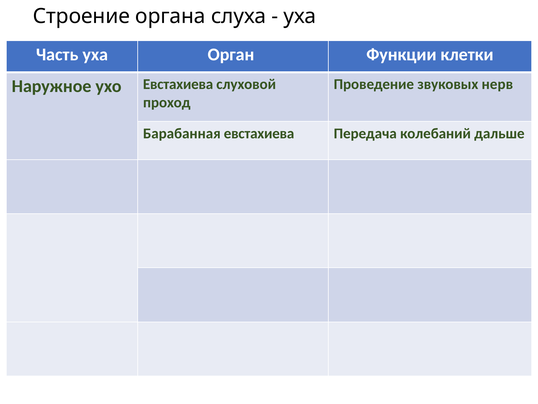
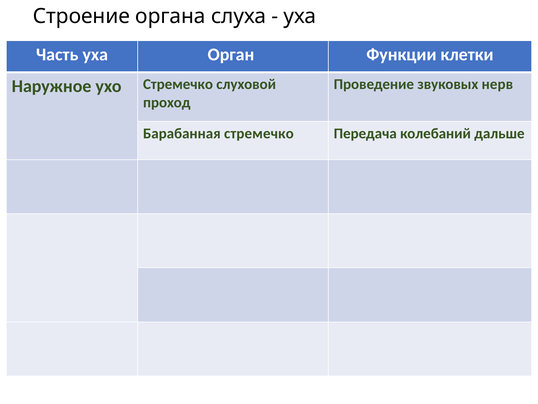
ухо Евстахиева: Евстахиева -> Стремечко (178, 84)
Барабанная евстахиева: евстахиева -> стремечко (259, 133)
